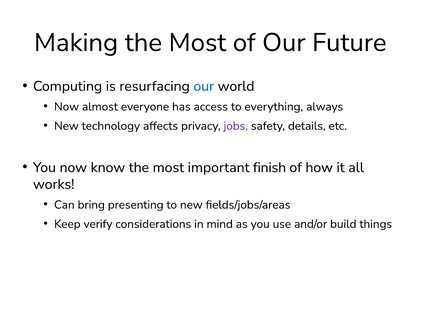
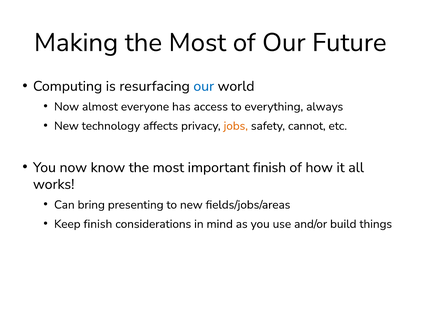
jobs colour: purple -> orange (236, 126)
details: details -> cannot (307, 126)
Keep verify: verify -> finish (98, 225)
